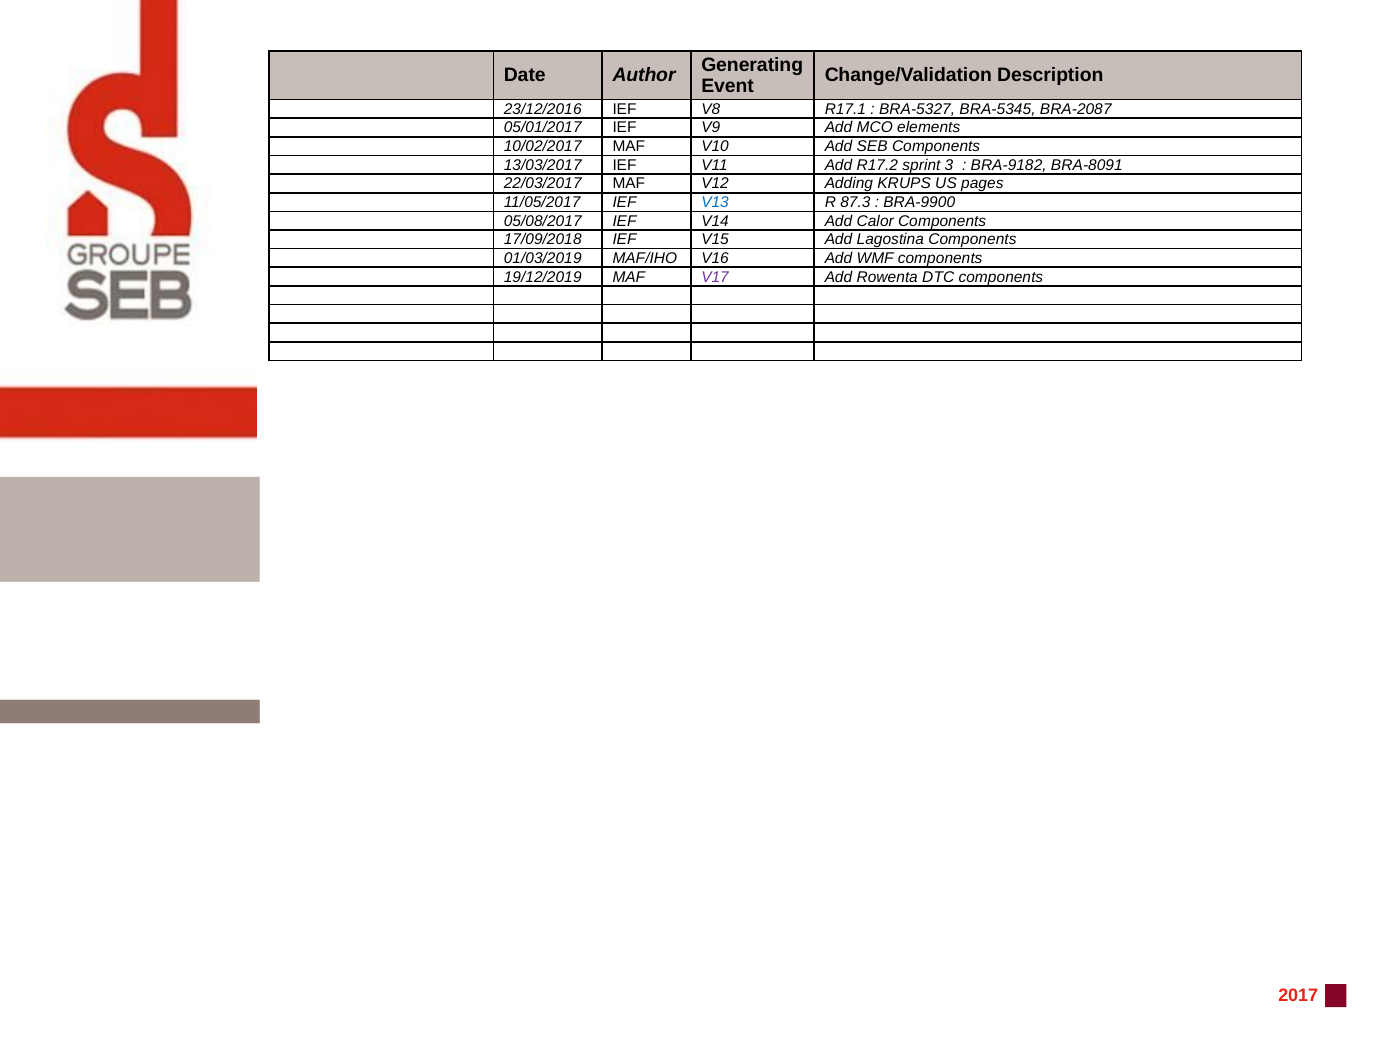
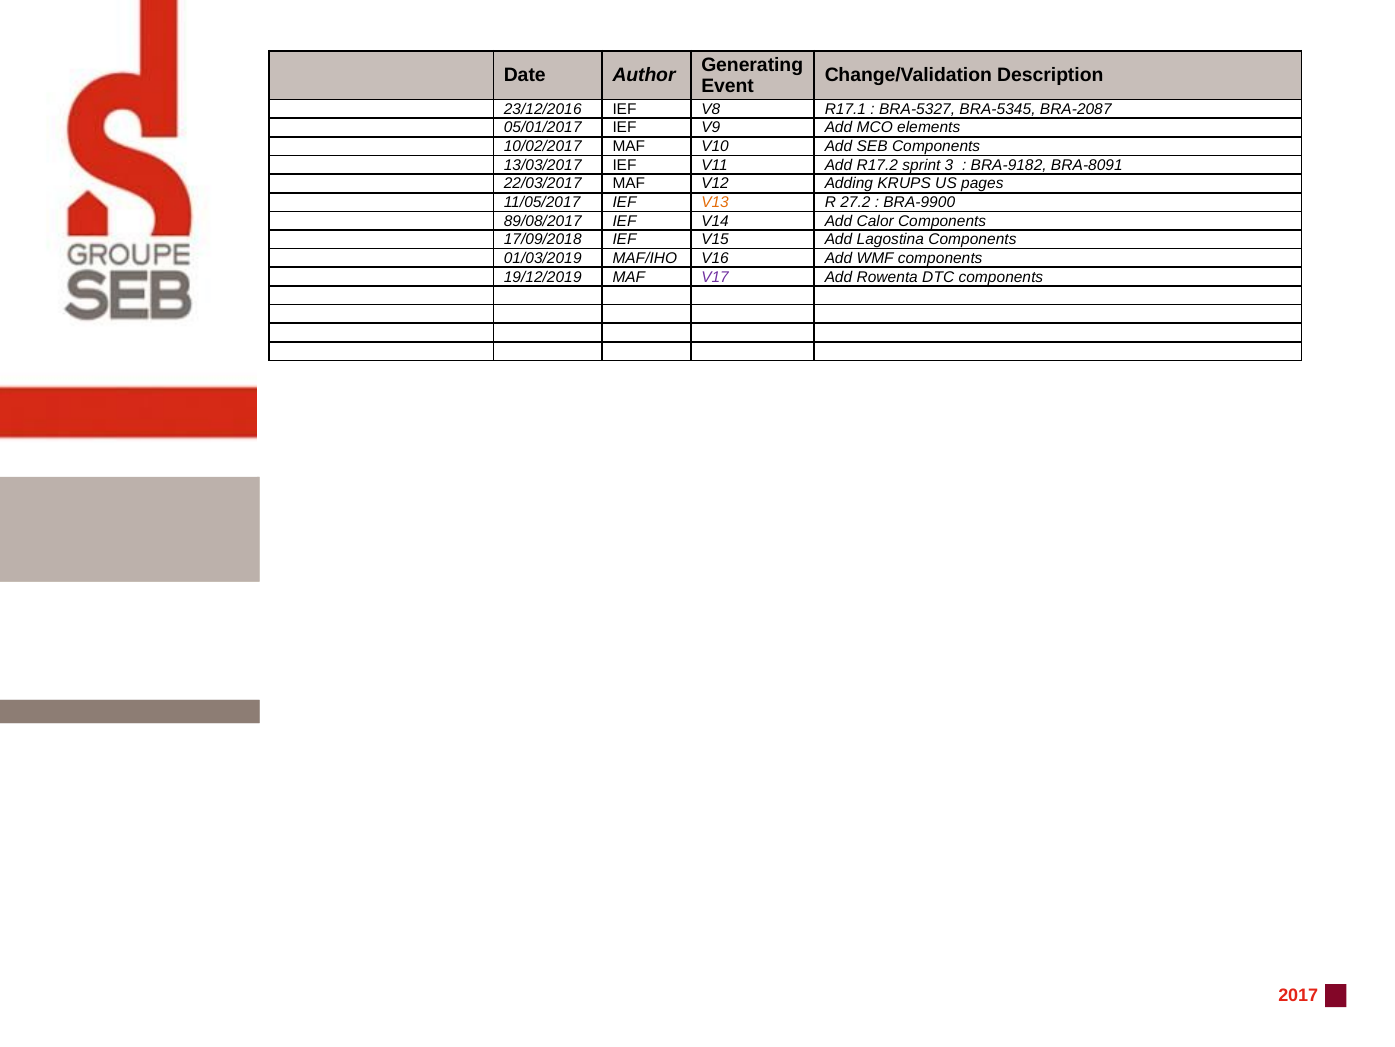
V13 colour: blue -> orange (715, 202)
87.3: 87.3 -> 27.2 (855, 202)
05/08/2017: 05/08/2017 -> 89/08/2017 (543, 221)
